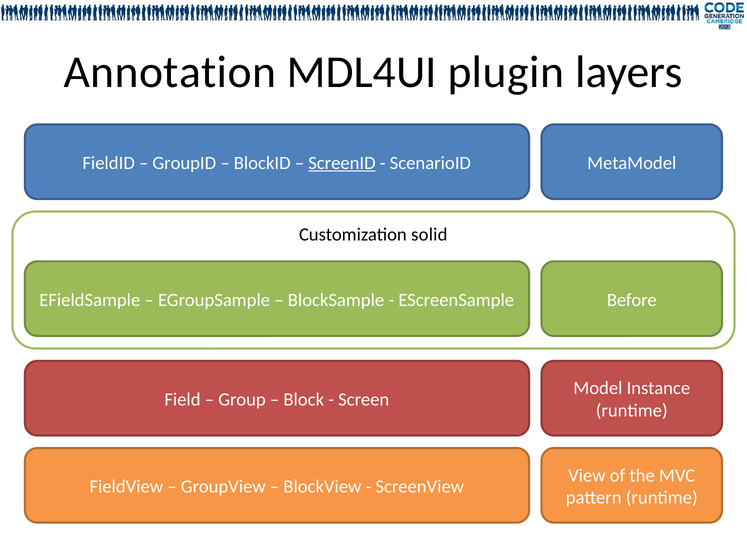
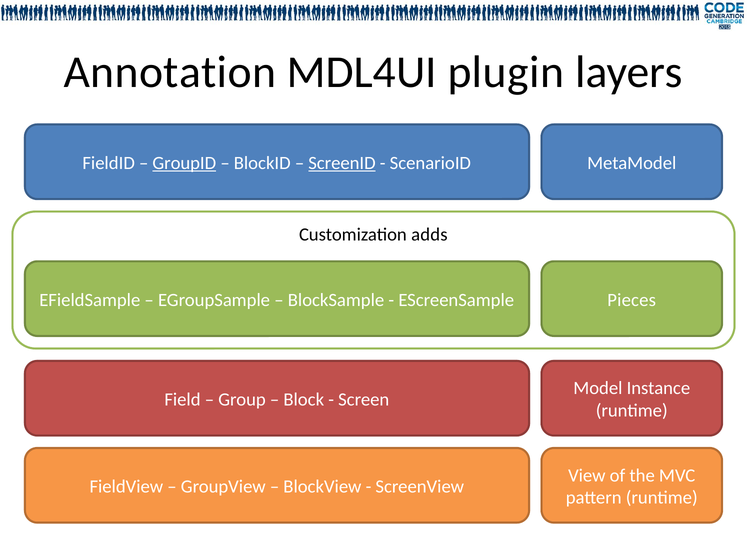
GroupID underline: none -> present (184, 163)
solid: solid -> adds (429, 235)
Before: Before -> Pieces (632, 300)
